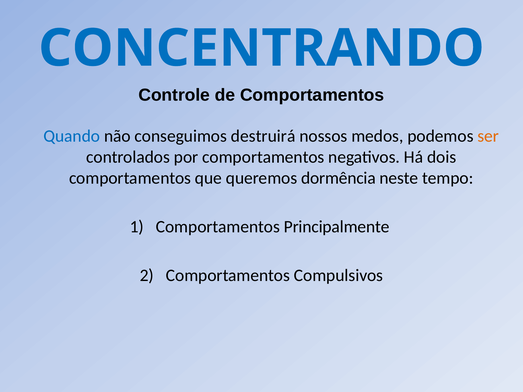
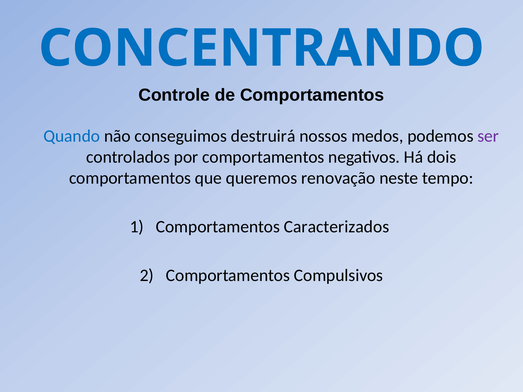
ser colour: orange -> purple (488, 136)
dormência: dormência -> renovação (338, 178)
Principalmente: Principalmente -> Caracterizados (337, 227)
